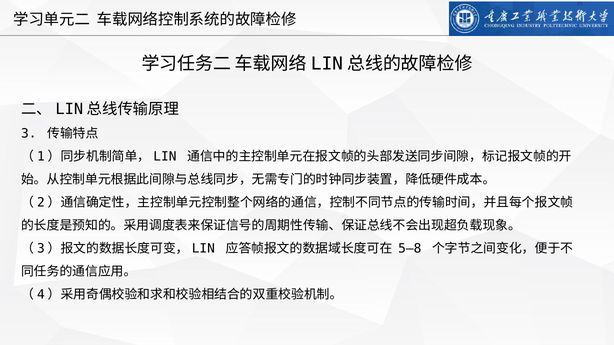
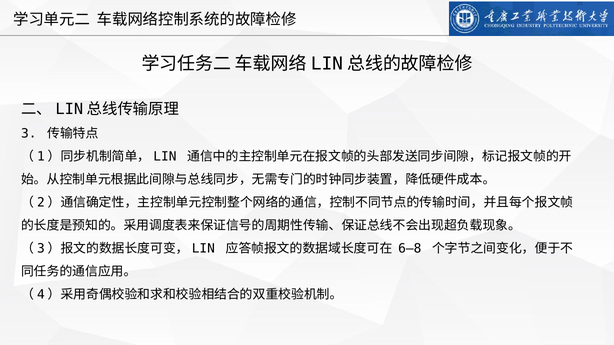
5—8: 5—8 -> 6—8 (410, 249)
